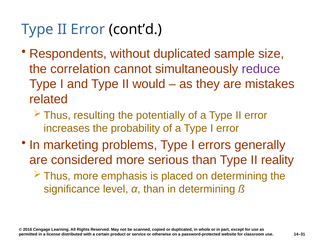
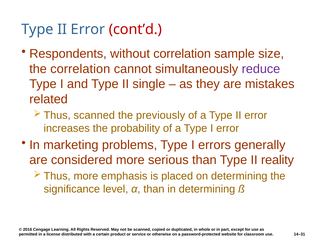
cont’d colour: black -> red (135, 29)
without duplicated: duplicated -> correlation (182, 54)
would: would -> single (149, 84)
resulting: resulting -> scanned (94, 115)
potentially: potentially -> previously (161, 115)
